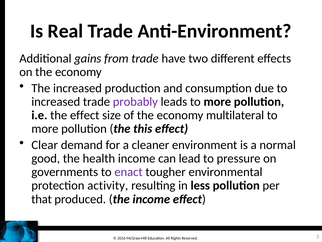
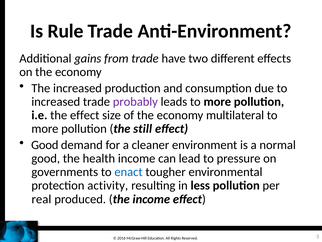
Real: Real -> Rule (66, 31)
this: this -> still (143, 129)
Clear: Clear -> Good (45, 145)
enact colour: purple -> blue (129, 172)
that: that -> real (41, 199)
